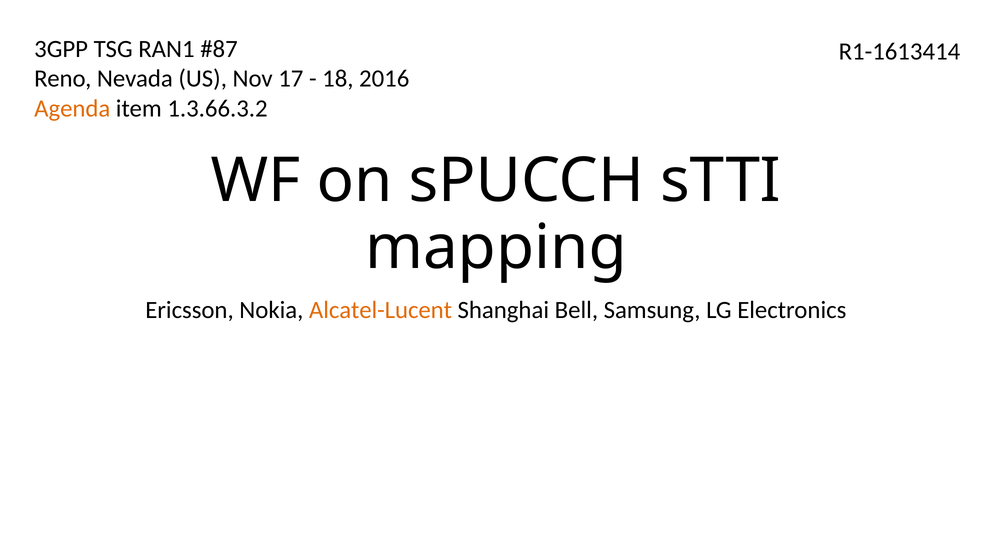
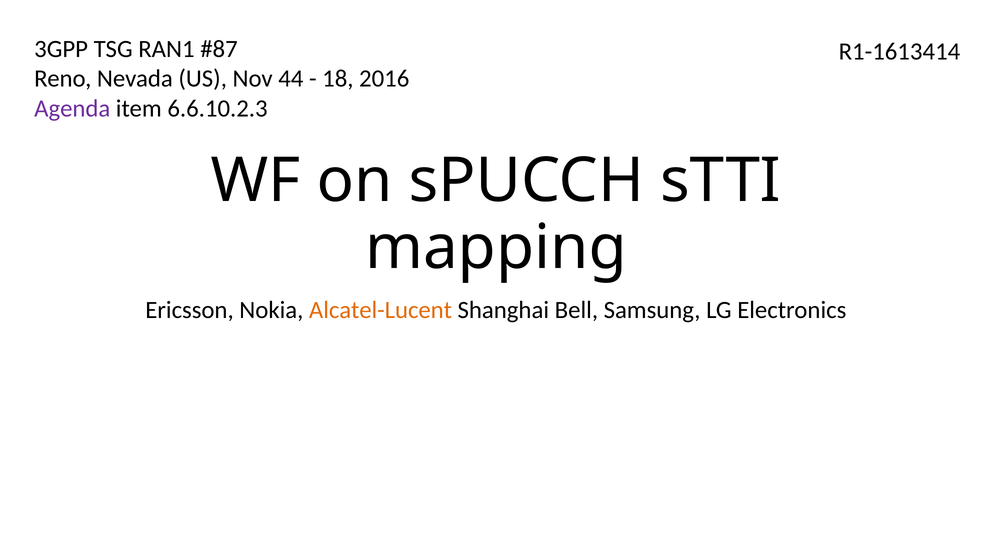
17: 17 -> 44 (291, 79)
Agenda colour: orange -> purple (72, 109)
1.3.66.3.2: 1.3.66.3.2 -> 6.6.10.2.3 (218, 109)
